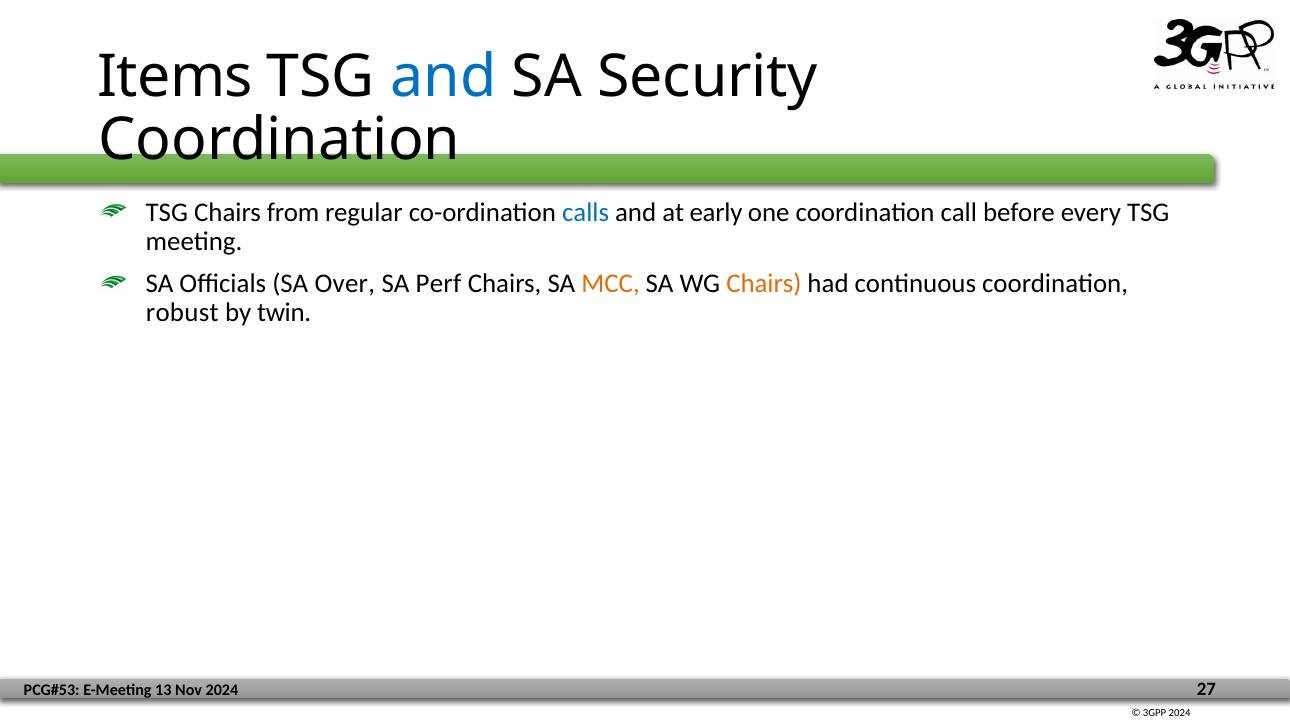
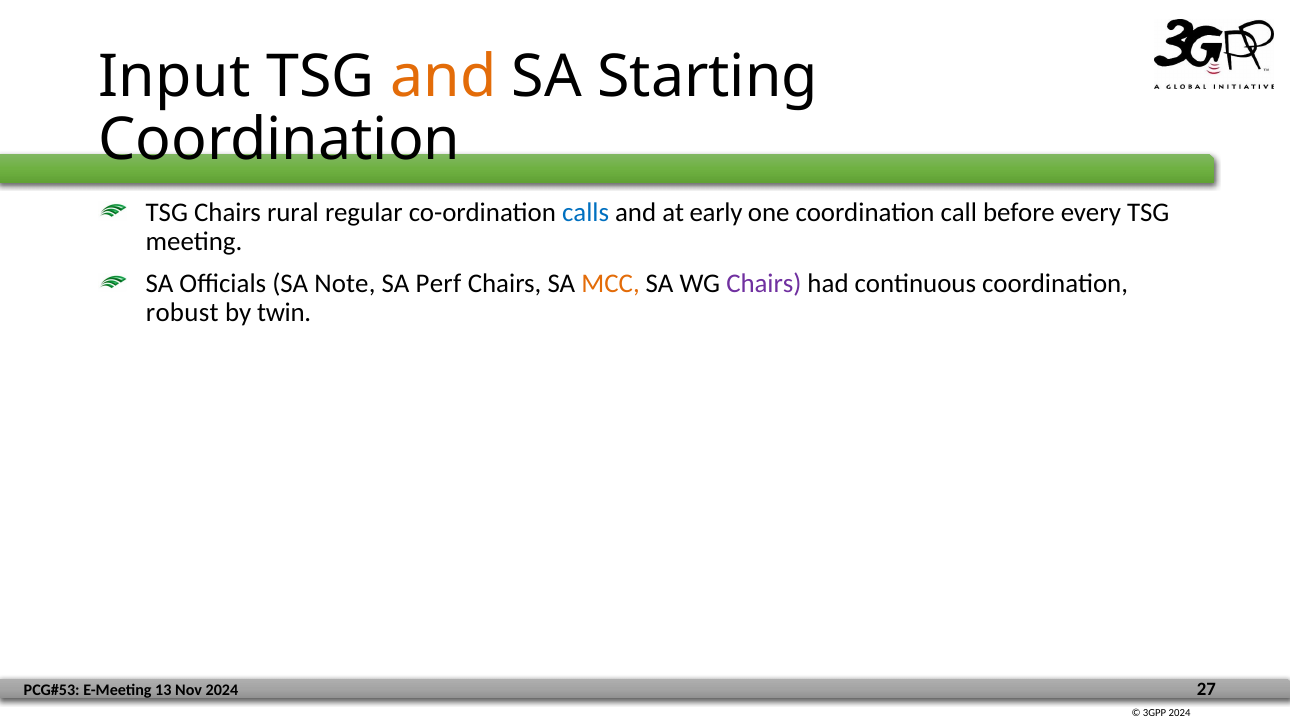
Items: Items -> Input (175, 76)
and colour: blue -> orange (443, 76)
Security: Security -> Starting (708, 76)
from: from -> rural (293, 212)
Over: Over -> Note (345, 284)
Chairs colour: orange -> purple (764, 284)
